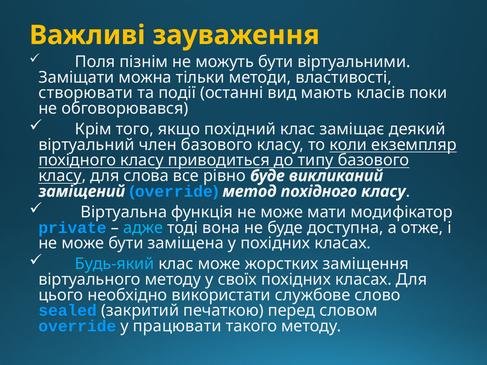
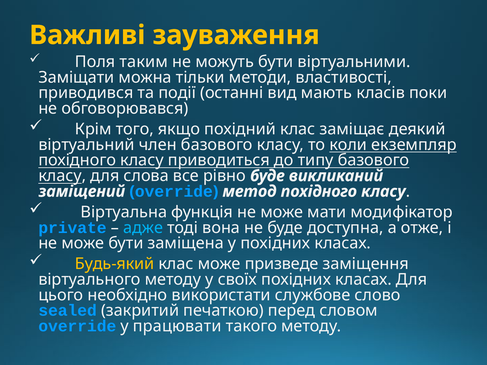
пізнім: пізнім -> таким (144, 62)
створювати: створювати -> приводився (86, 93)
Будь-який colour: light blue -> yellow (115, 264)
жорстких: жорстких -> призведе (282, 264)
